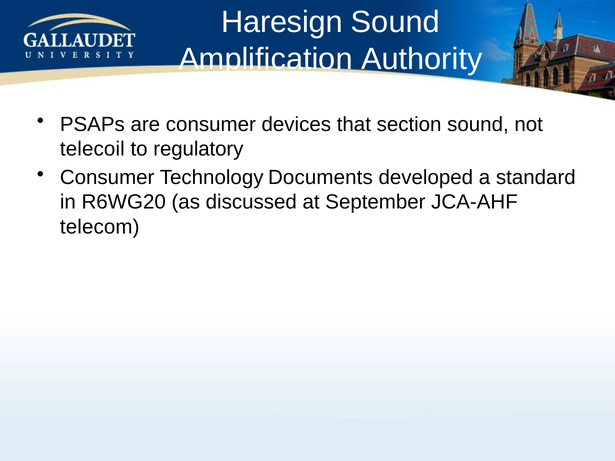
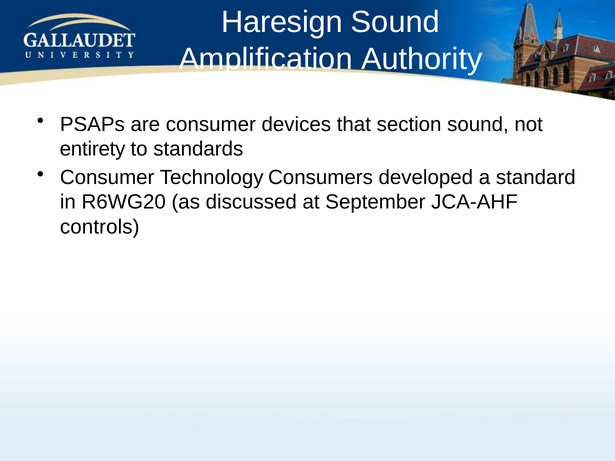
telecoil: telecoil -> entirety (93, 149)
regulatory: regulatory -> standards (198, 149)
Documents: Documents -> Consumers (320, 178)
telecom: telecom -> controls (100, 227)
